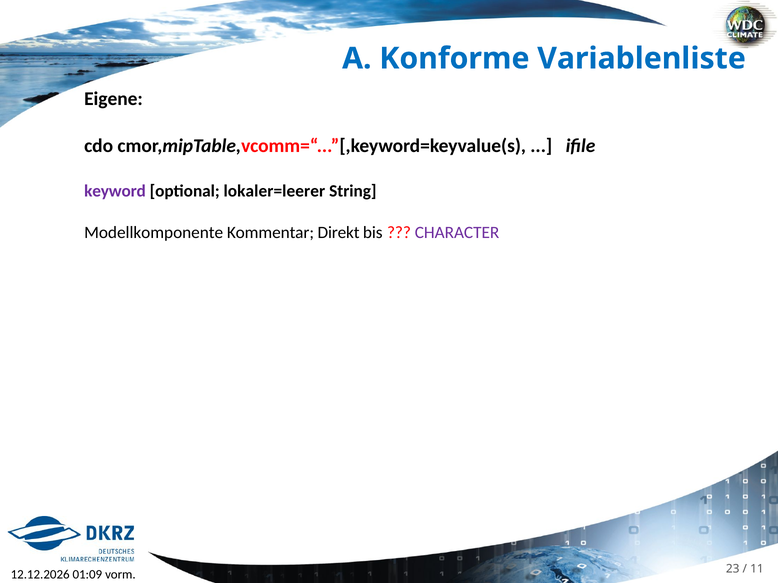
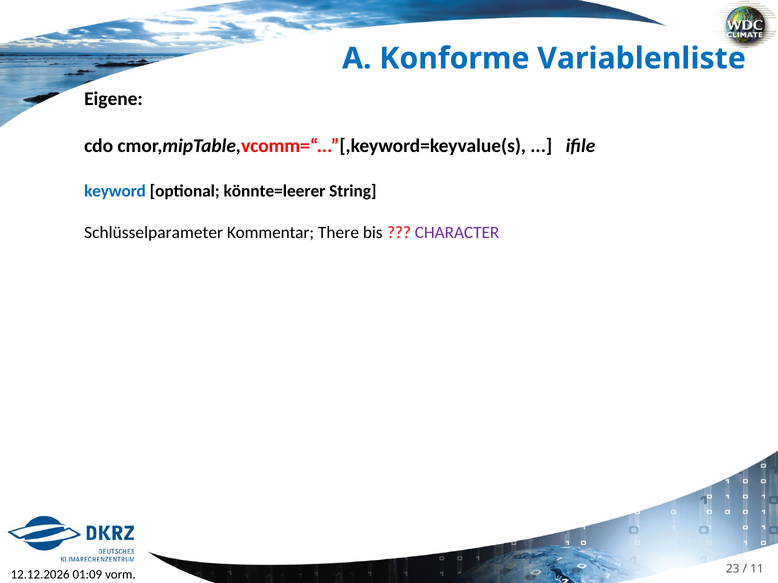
keyword colour: purple -> blue (115, 191)
lokaler=leerer: lokaler=leerer -> könnte=leerer (274, 191)
Modellkomponente: Modellkomponente -> Schlüsselparameter (154, 233)
Direkt: Direkt -> There (338, 233)
